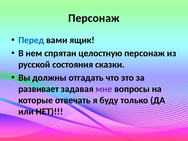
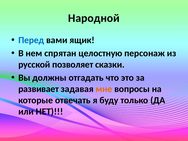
Персонаж: Персонаж -> Народной (94, 18)
состояния: состояния -> позволяет (73, 65)
мне colour: purple -> orange (104, 89)
